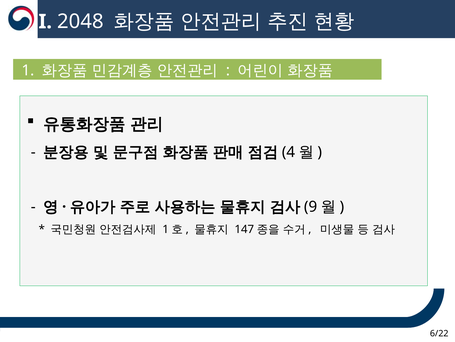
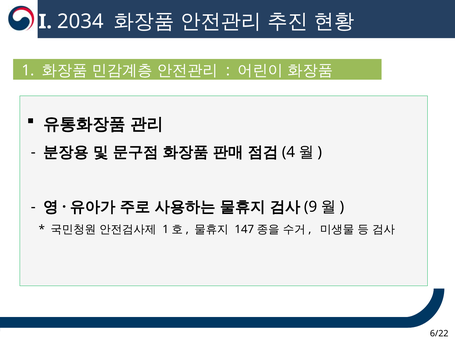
2048: 2048 -> 2034 (80, 22)
